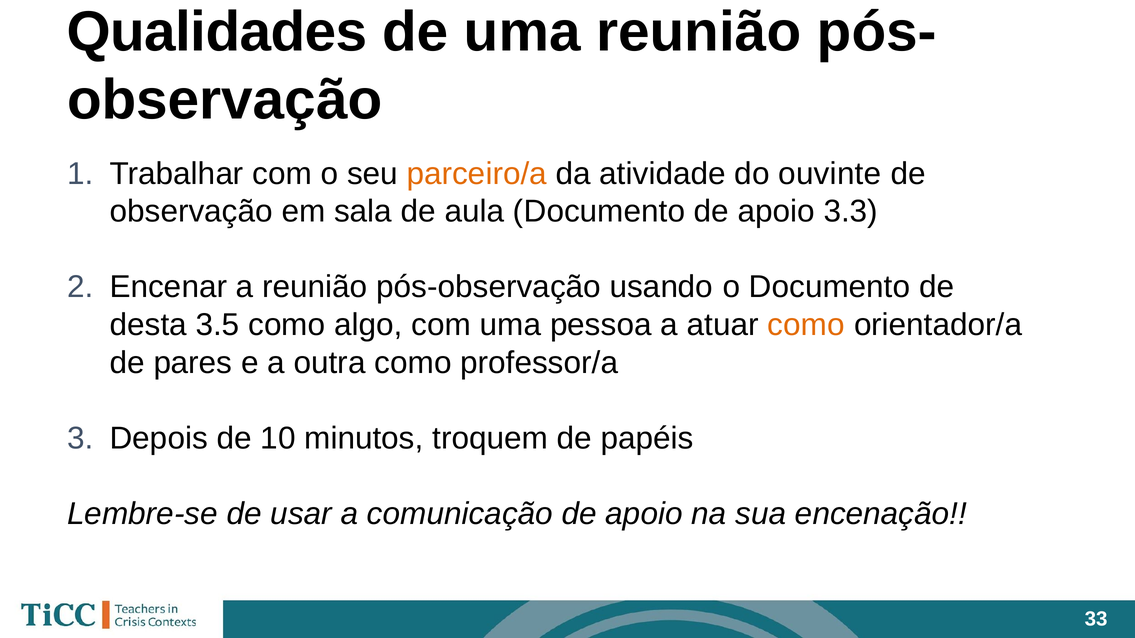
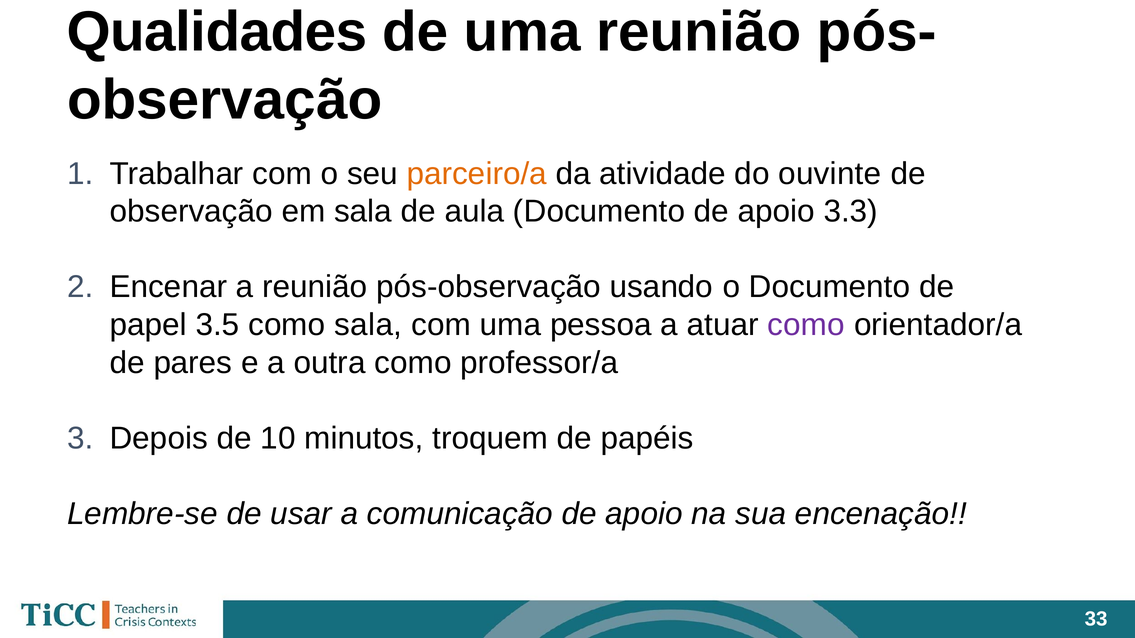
desta: desta -> papel (148, 325)
como algo: algo -> sala (368, 325)
como colour: orange -> purple (806, 325)
